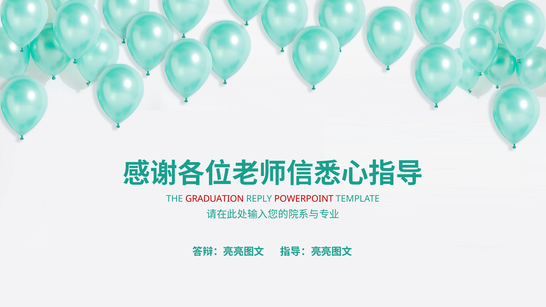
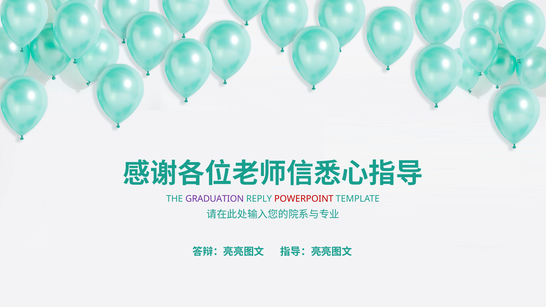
GRADUATION colour: red -> purple (215, 199)
